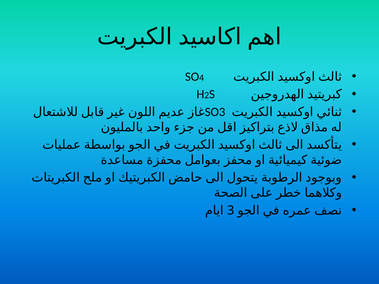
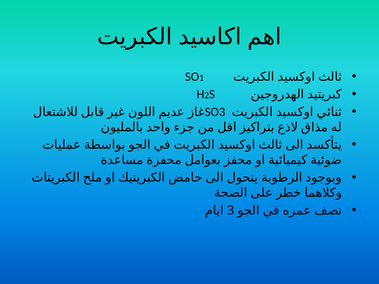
4: 4 -> 1 (202, 78)
